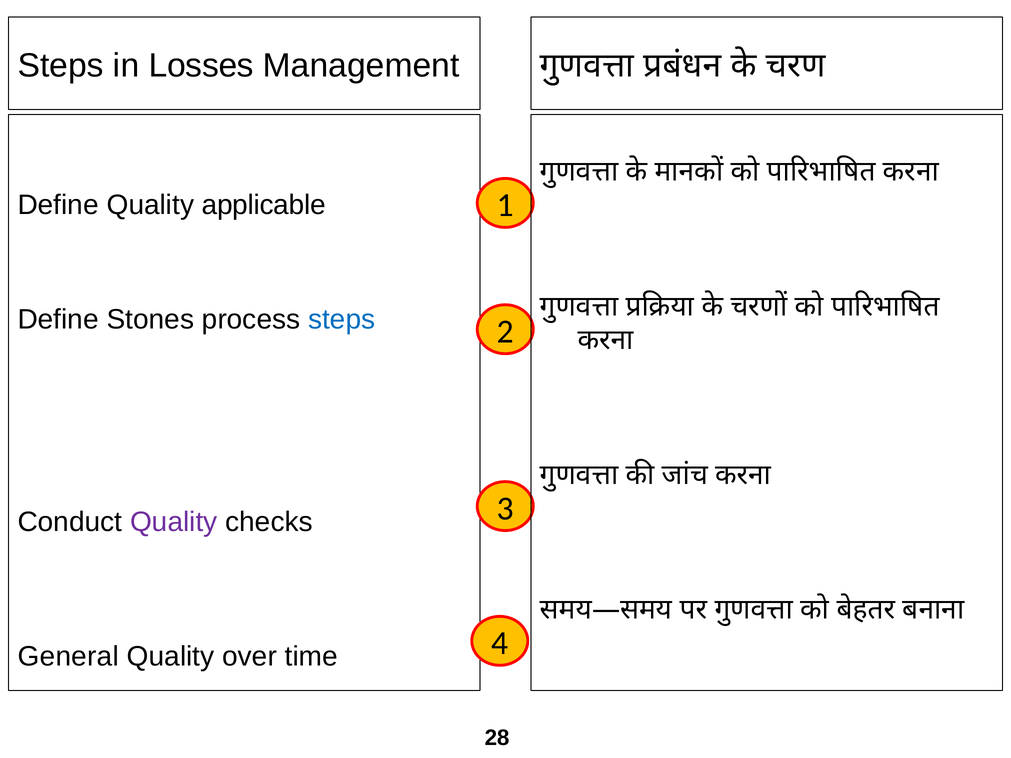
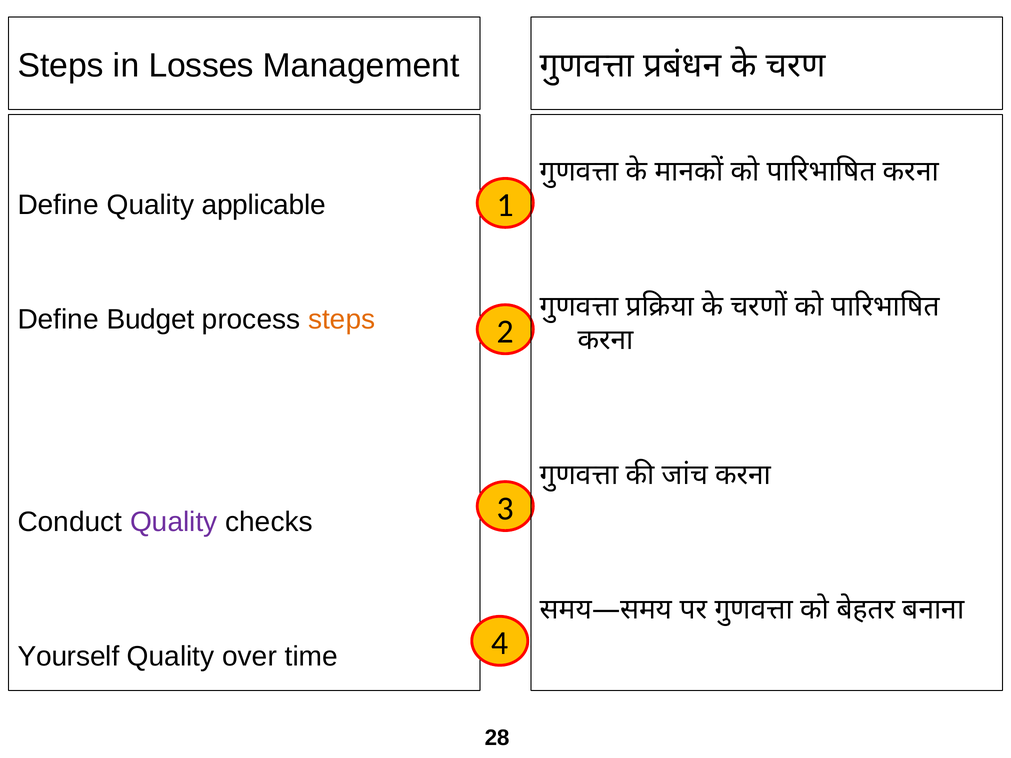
Stones: Stones -> Budget (150, 320)
steps colour: blue -> orange (342, 320)
General: General -> Yourself (68, 657)
